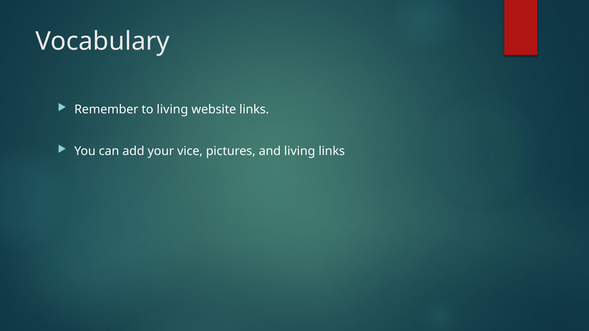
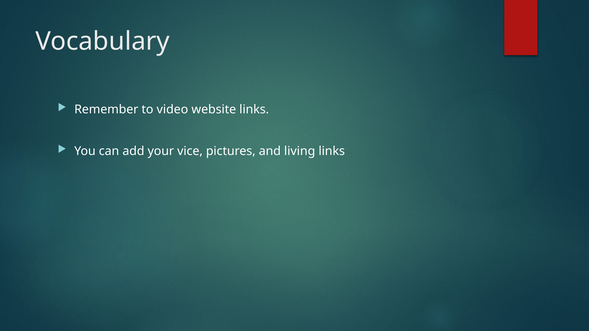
to living: living -> video (172, 110)
